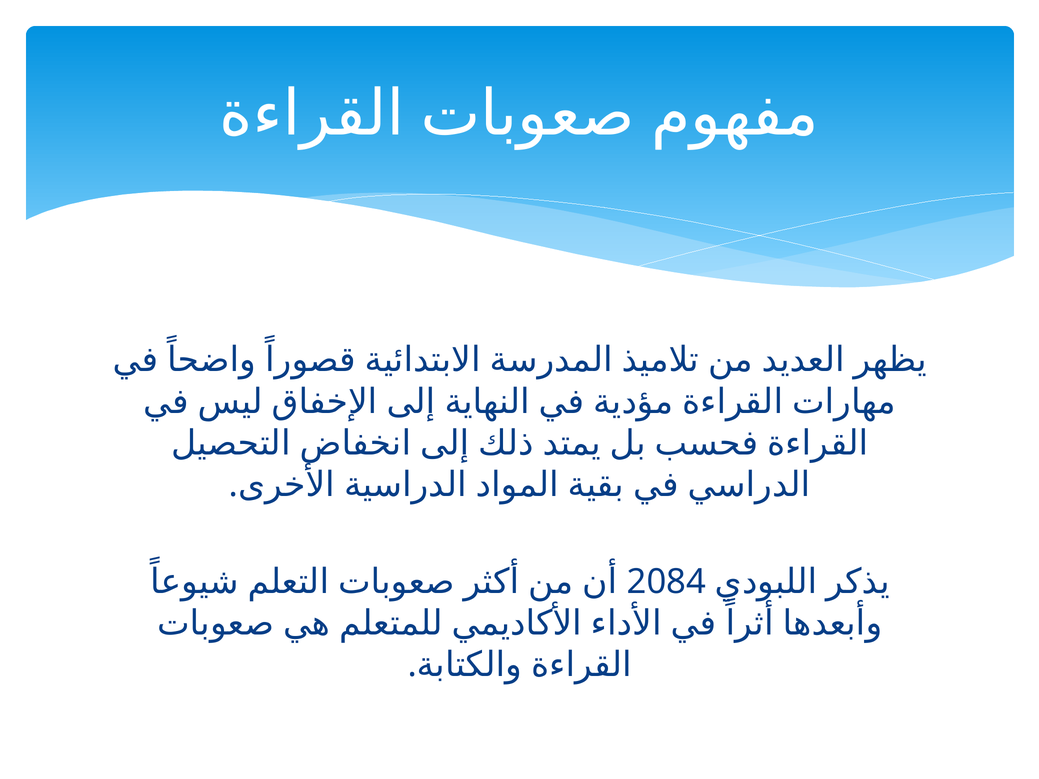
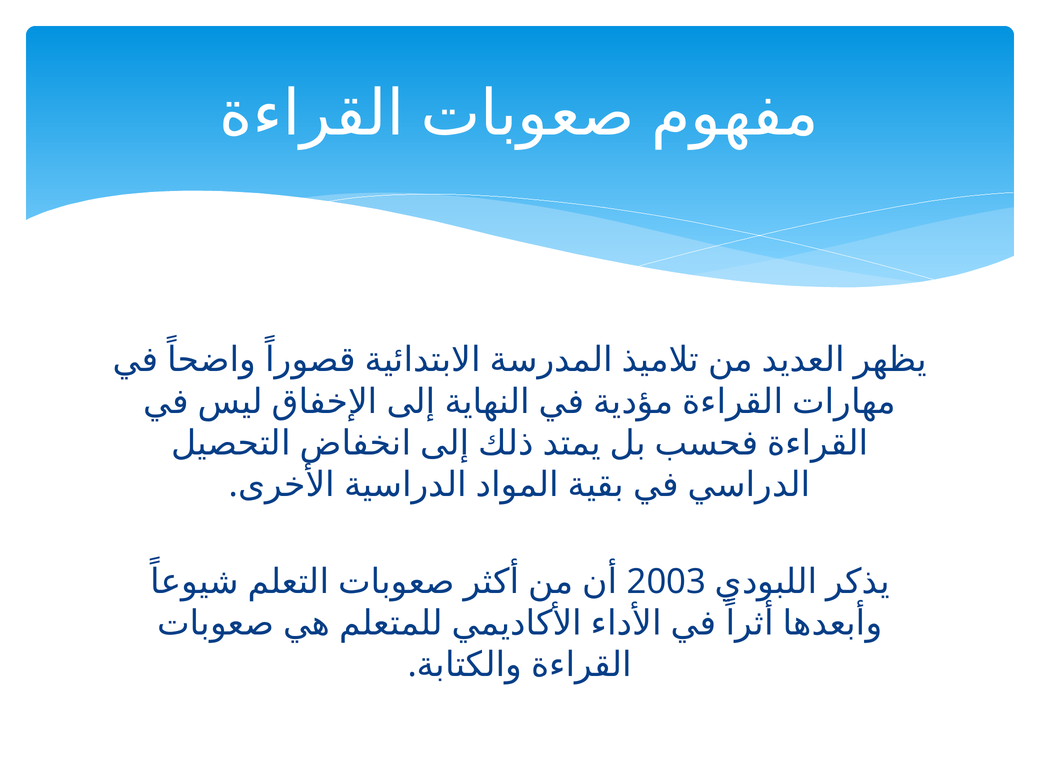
2084: 2084 -> 2003 (666, 582)
